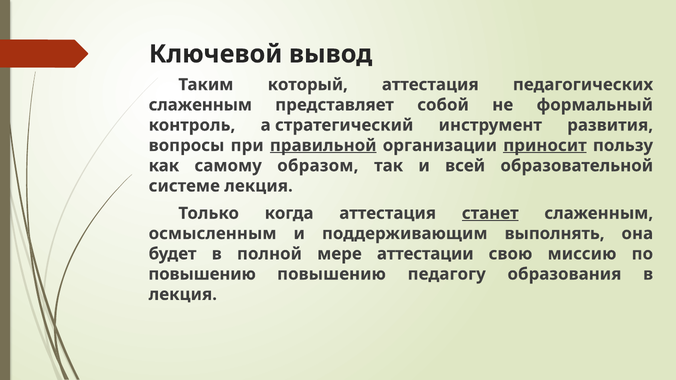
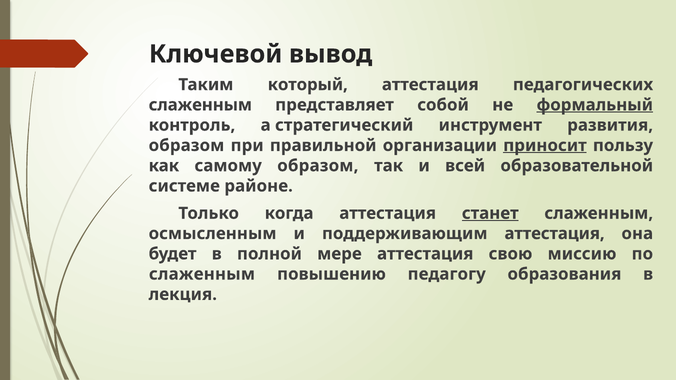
формальный underline: none -> present (595, 105)
вопросы: вопросы -> образом (186, 146)
правильной underline: present -> none (323, 146)
системе лекция: лекция -> районе (259, 186)
поддерживающим выполнять: выполнять -> аттестация (555, 234)
мере аттестации: аттестации -> аттестация (425, 254)
повышению: повышению -> слаженным (202, 274)
